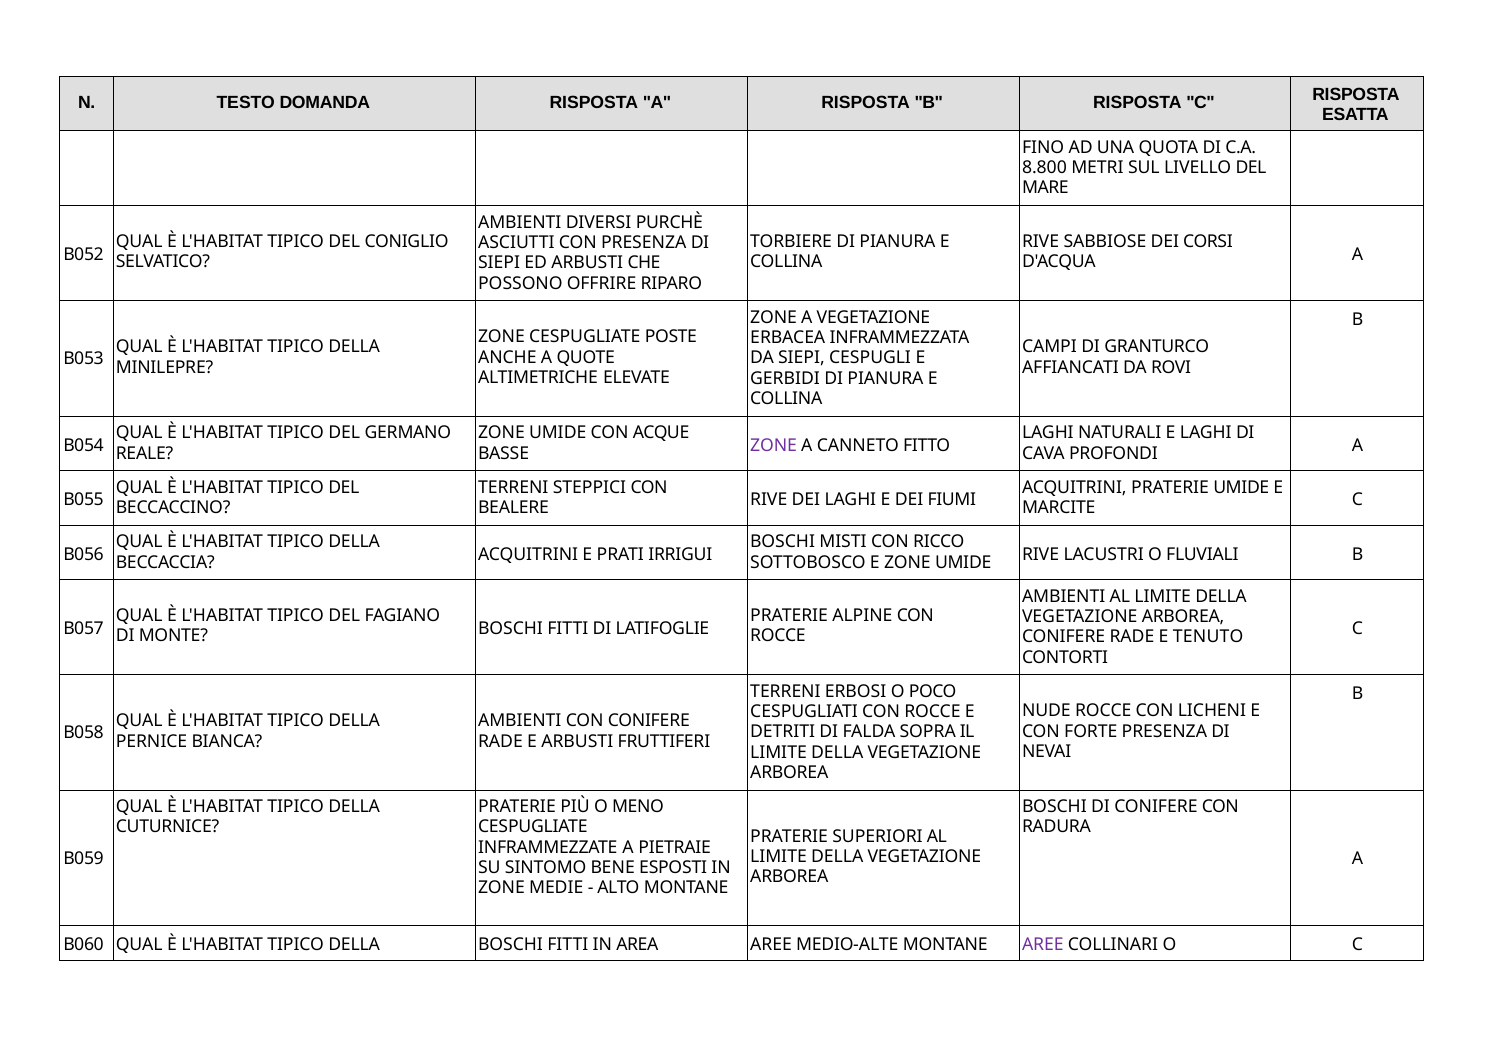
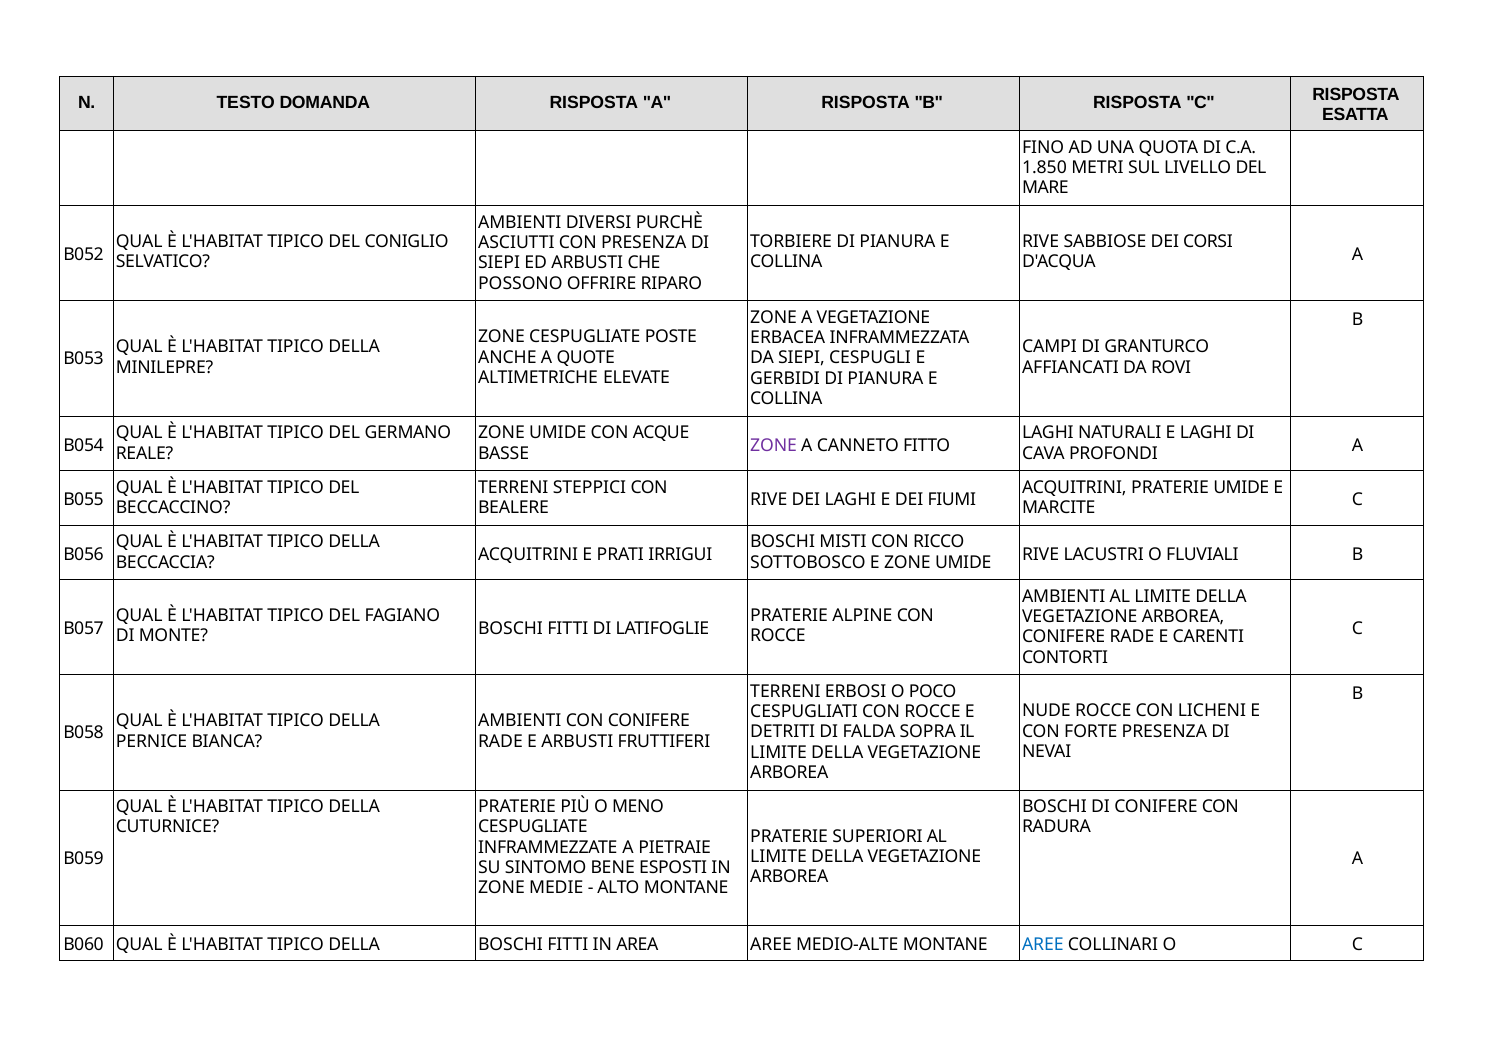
8.800: 8.800 -> 1.850 (1044, 168)
TENUTO: TENUTO -> CARENTI (1208, 637)
AREE colour: purple -> blue (1043, 945)
